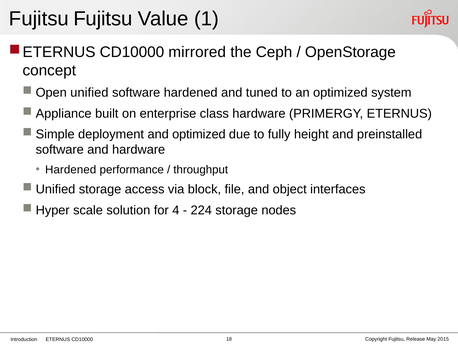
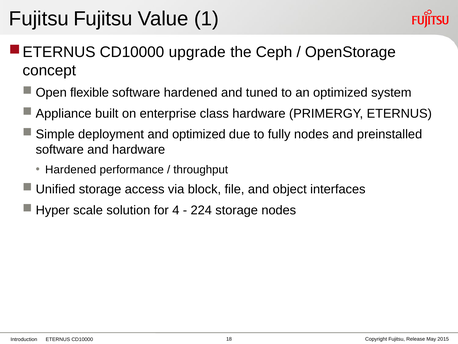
mirrored: mirrored -> upgrade (197, 52)
Open unified: unified -> flexible (90, 93)
fully height: height -> nodes (311, 134)
